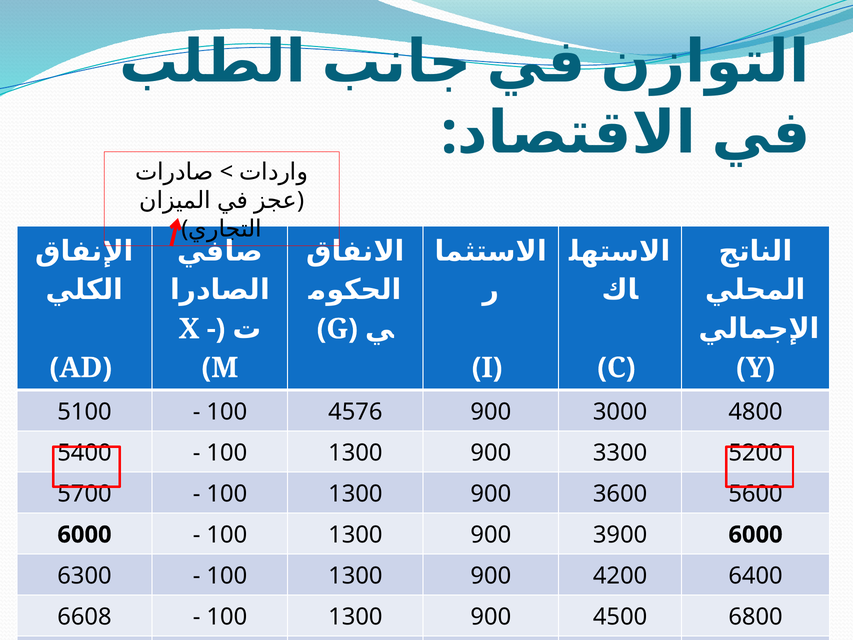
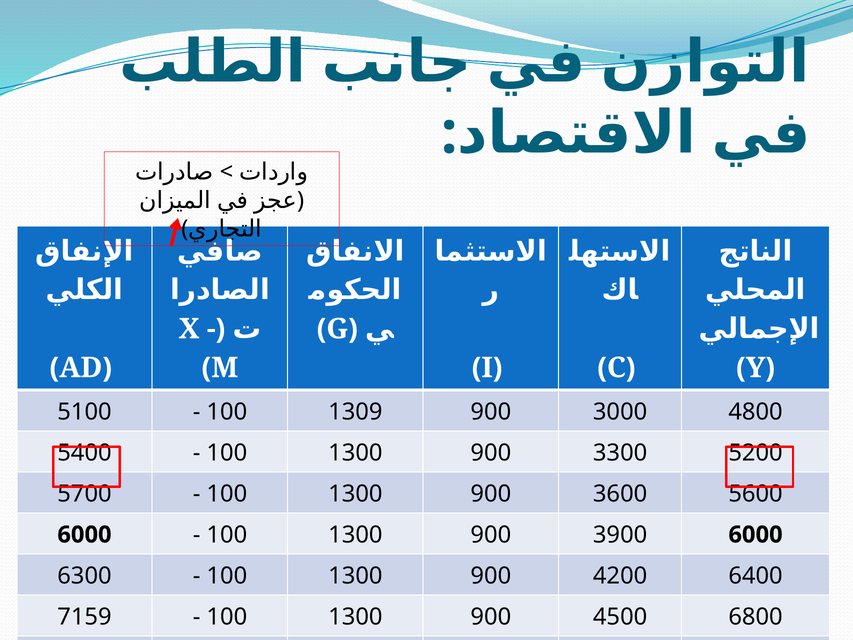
4576: 4576 -> 1309 (355, 412)
6608: 6608 -> 7159 (84, 616)
